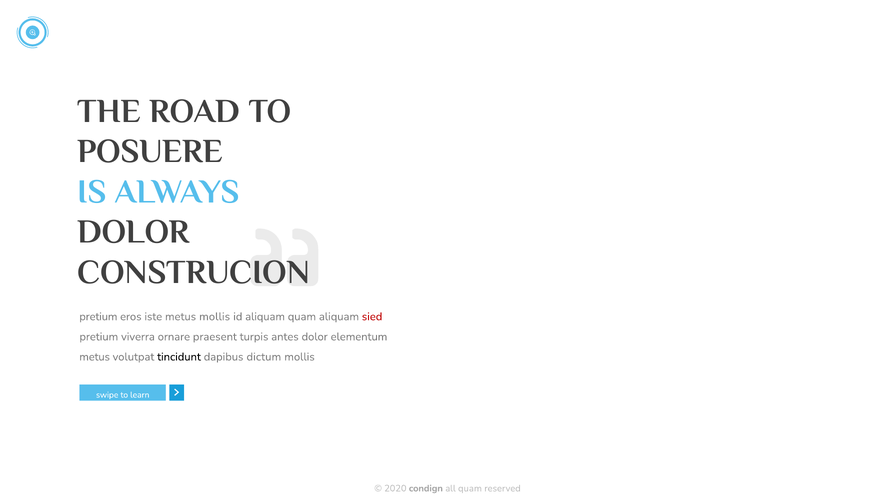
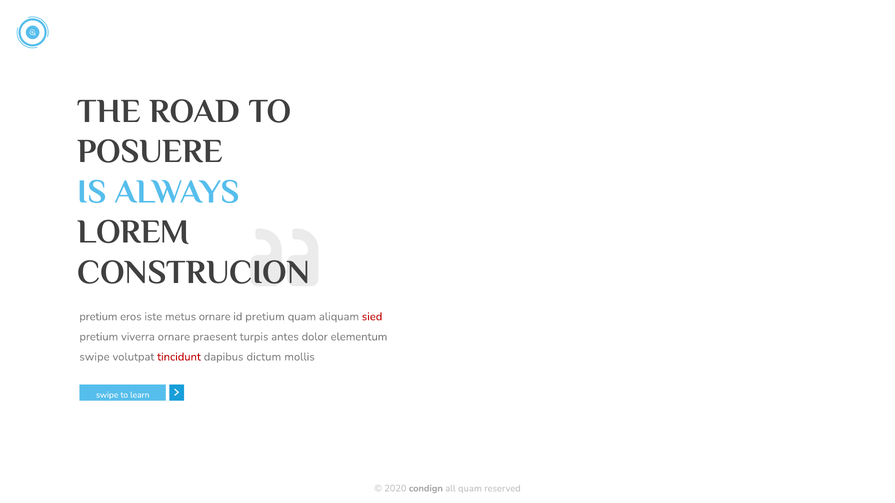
DOLOR: DOLOR -> LOREM (133, 232)
metus mollis: mollis -> ornare (215, 317)
id aliquam: aliquam -> pretium (265, 317)
metus: metus -> swipe (95, 357)
tincidunt colour: black -> red (179, 357)
